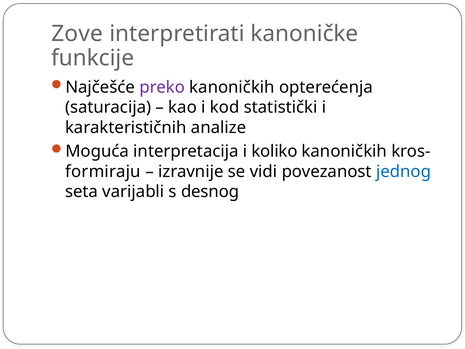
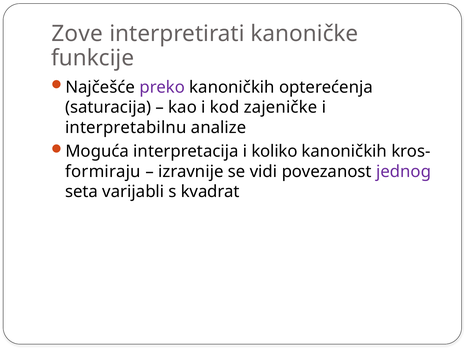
statistički: statistički -> zajeničke (281, 107)
karakterističnih: karakterističnih -> interpretabilnu (126, 127)
jednog colour: blue -> purple (404, 171)
desnog: desnog -> kvadrat (210, 192)
